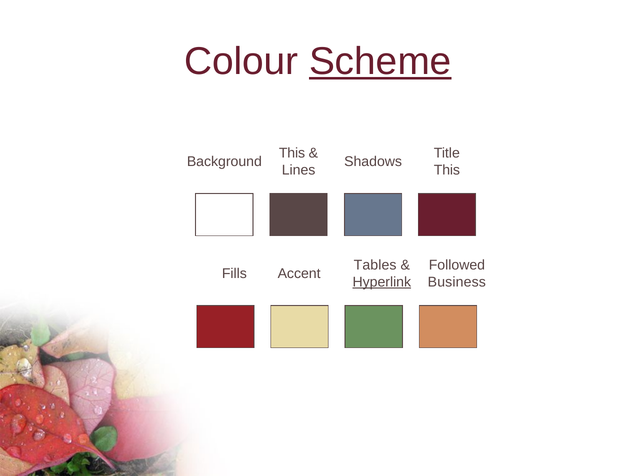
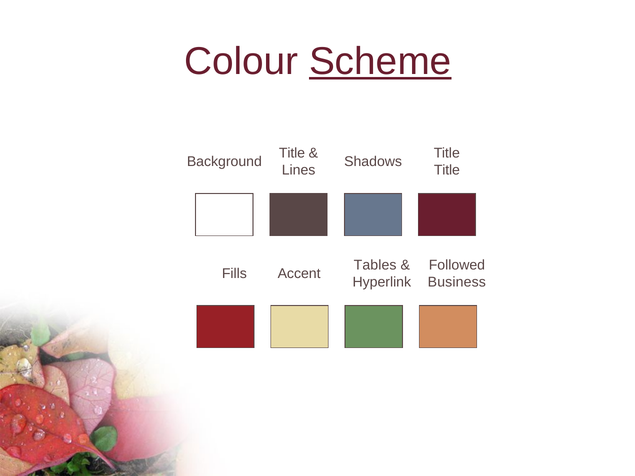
This: This -> Title (292, 153)
This: This -> Title (447, 170)
Hyperlink underline: present -> none (382, 282)
